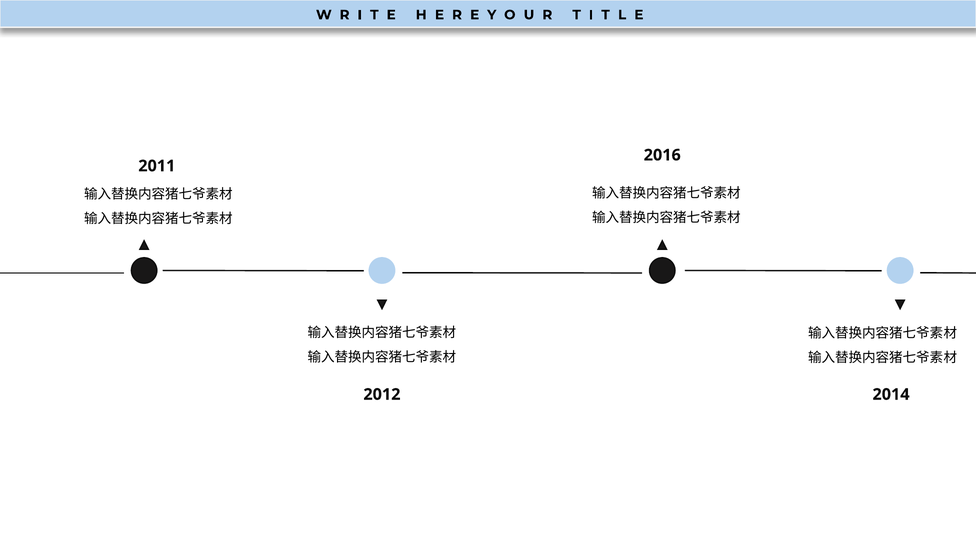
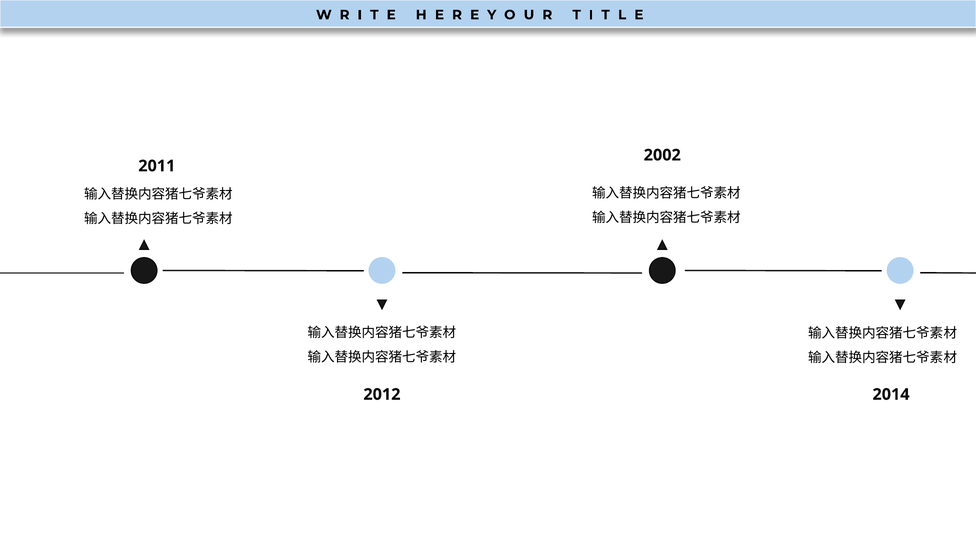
2016: 2016 -> 2002 (662, 155)
